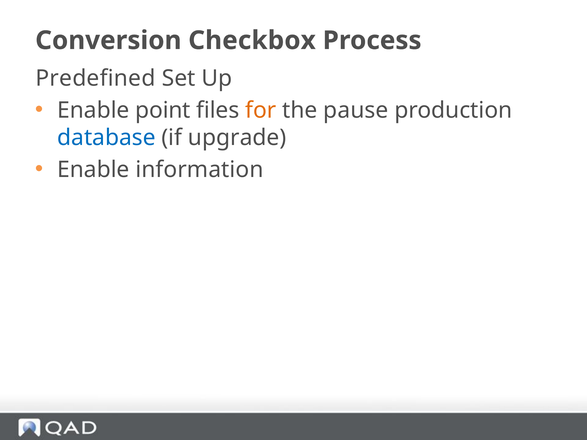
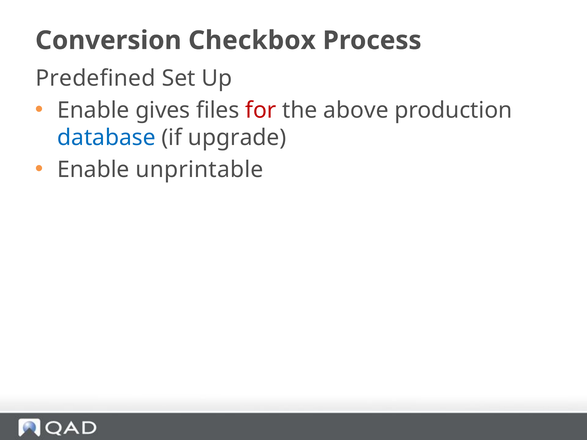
point: point -> gives (163, 110)
for colour: orange -> red (261, 110)
pause: pause -> above (356, 110)
information: information -> unprintable (199, 170)
